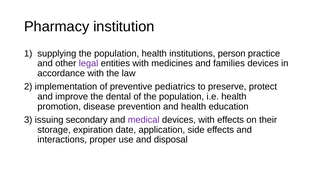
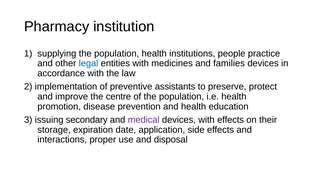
person: person -> people (232, 53)
legal colour: purple -> blue (89, 63)
pediatrics: pediatrics -> assistants (175, 87)
dental: dental -> centre (118, 96)
